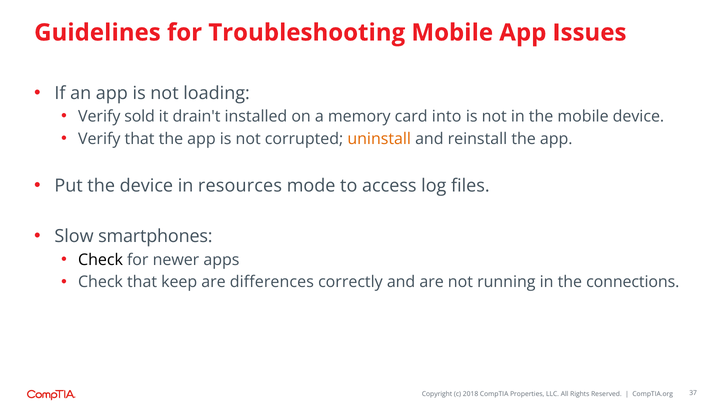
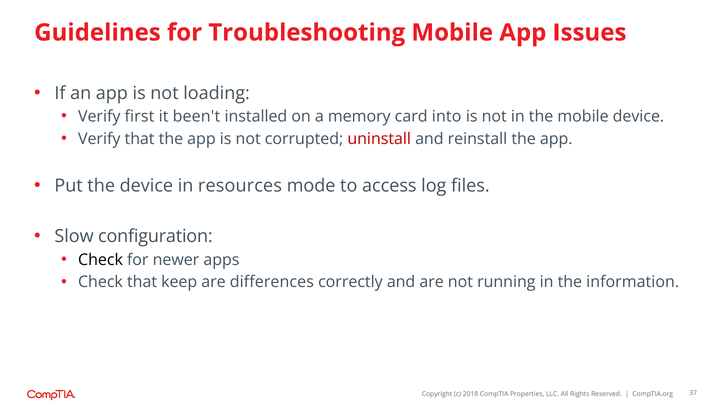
sold: sold -> first (139, 116)
drain't: drain't -> been't (196, 116)
uninstall colour: orange -> red (379, 139)
smartphones: smartphones -> configuration (155, 236)
connections: connections -> information (633, 282)
